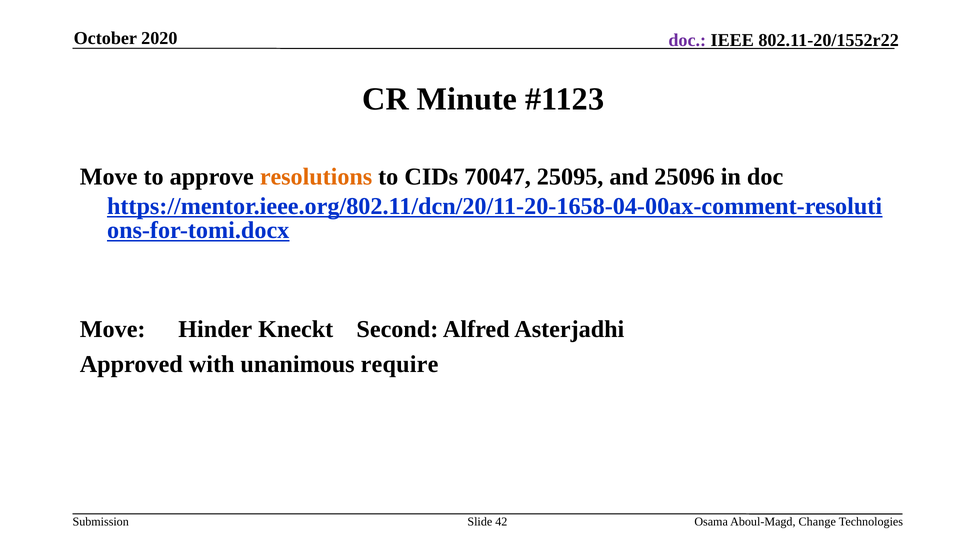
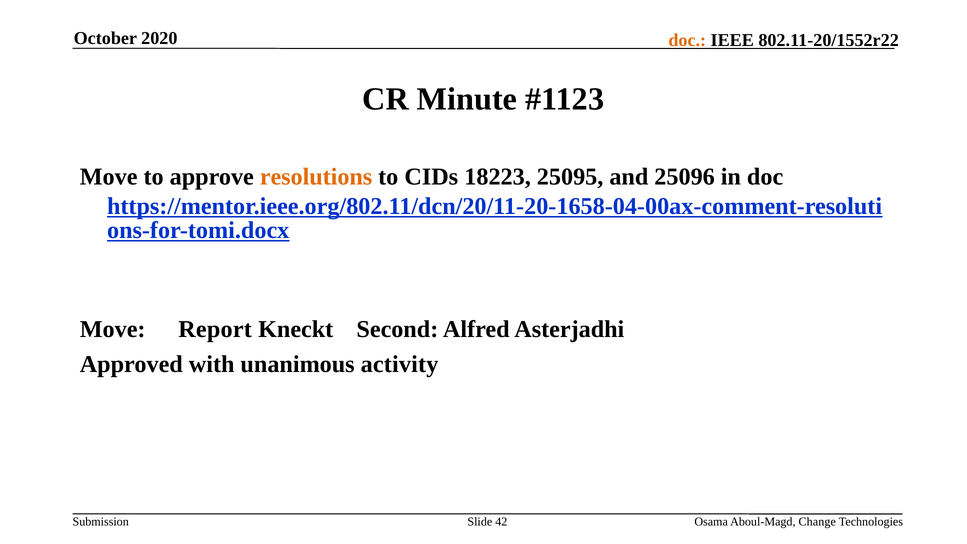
doc colour: purple -> orange (687, 40)
70047: 70047 -> 18223 (498, 177)
Hinder: Hinder -> Report (215, 329)
require: require -> activity (400, 364)
